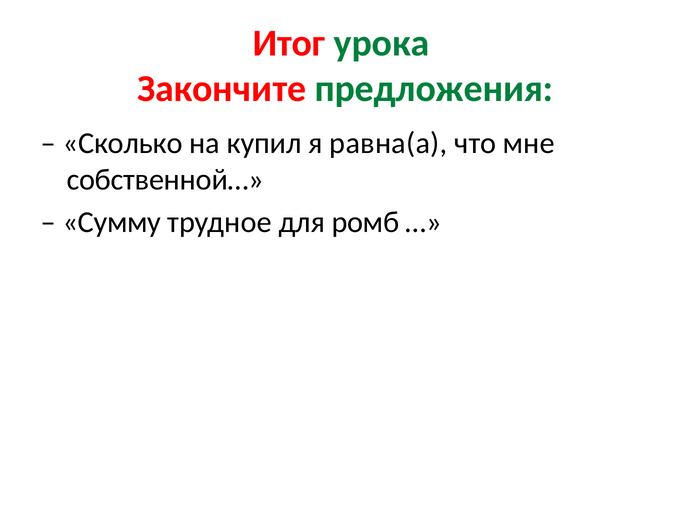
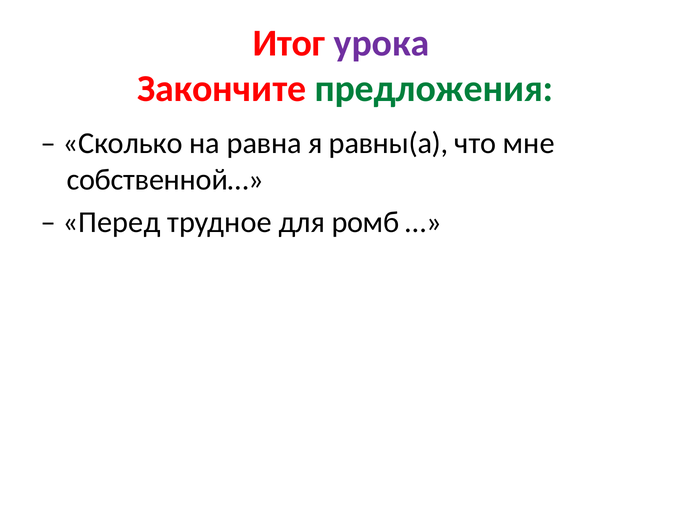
урока colour: green -> purple (382, 43)
купил: купил -> равна (264, 143)
равна(а: равна(а -> равны(а (389, 143)
Сумму: Сумму -> Перед (112, 222)
